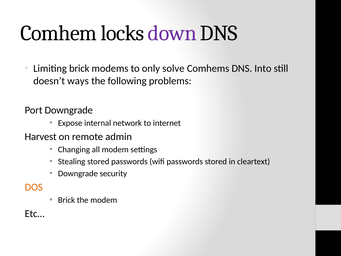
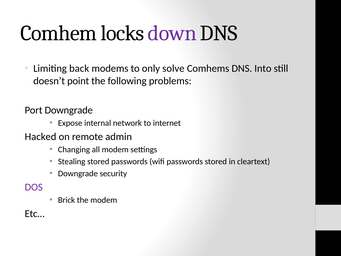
Limiting brick: brick -> back (79, 68)
ways: ways -> point (78, 81)
Harvest: Harvest -> Hacked (41, 137)
DOS colour: orange -> purple (34, 187)
